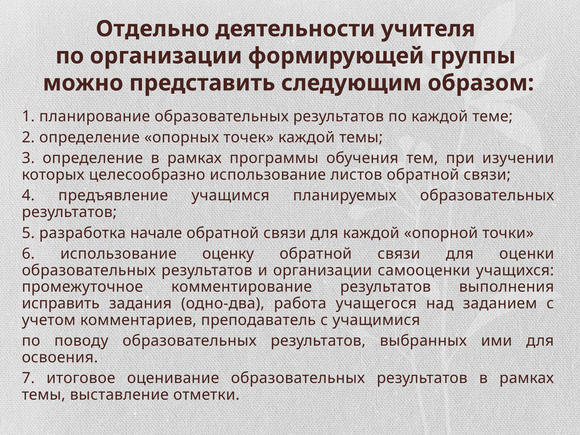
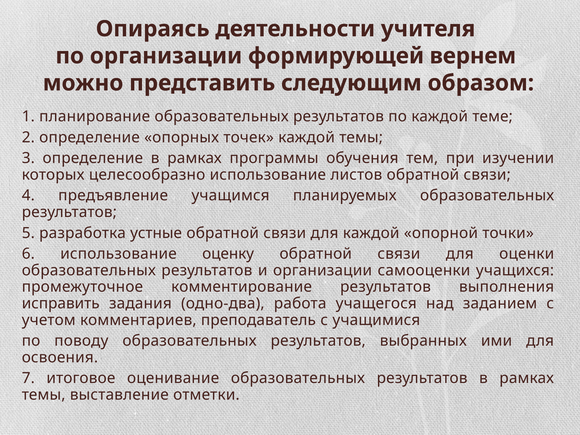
Отдельно: Отдельно -> Опираясь (153, 29)
группы: группы -> вернем (473, 56)
начале: начале -> устные (156, 233)
